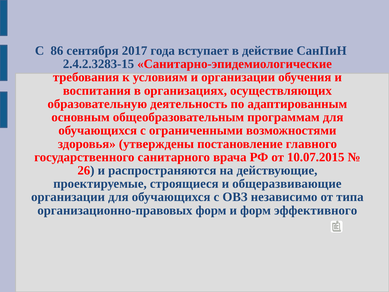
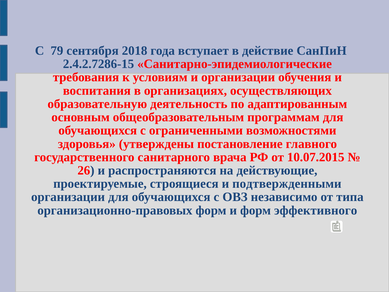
86: 86 -> 79 (57, 51)
2017: 2017 -> 2018 (135, 51)
2.4.2.3283-15: 2.4.2.3283-15 -> 2.4.2.7286-15 (98, 64)
общеразвивающие: общеразвивающие -> подтвержденными (287, 184)
